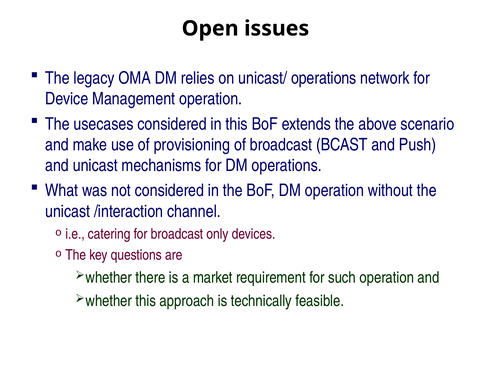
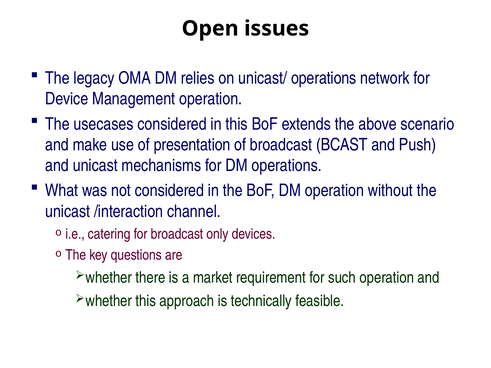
provisioning: provisioning -> presentation (192, 145)
